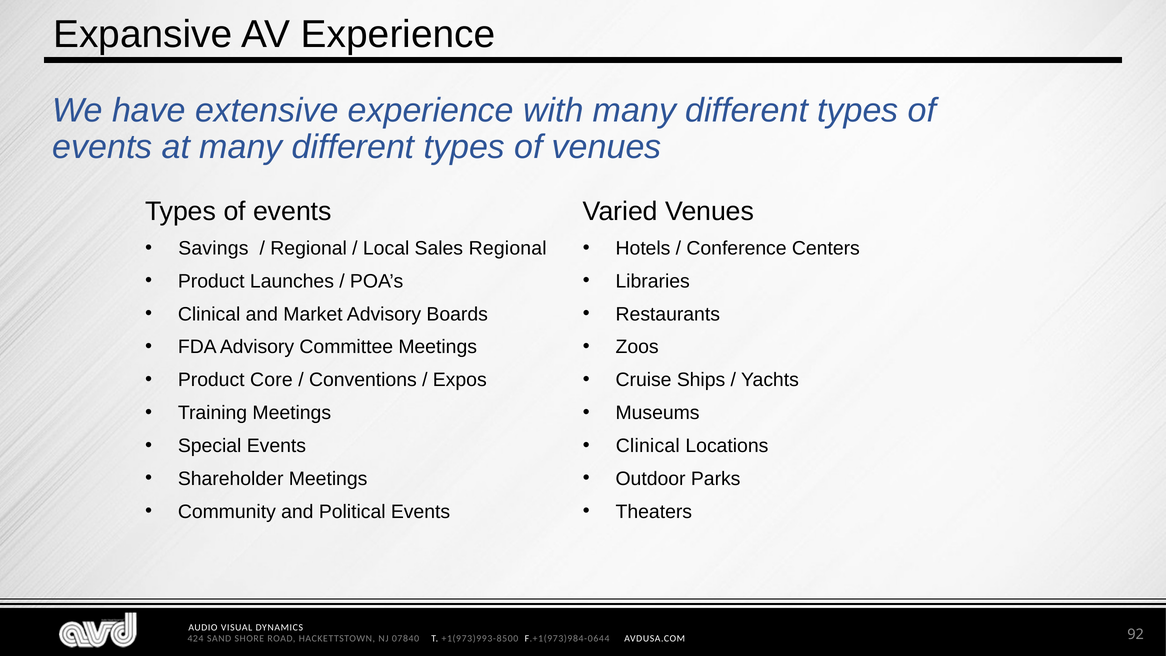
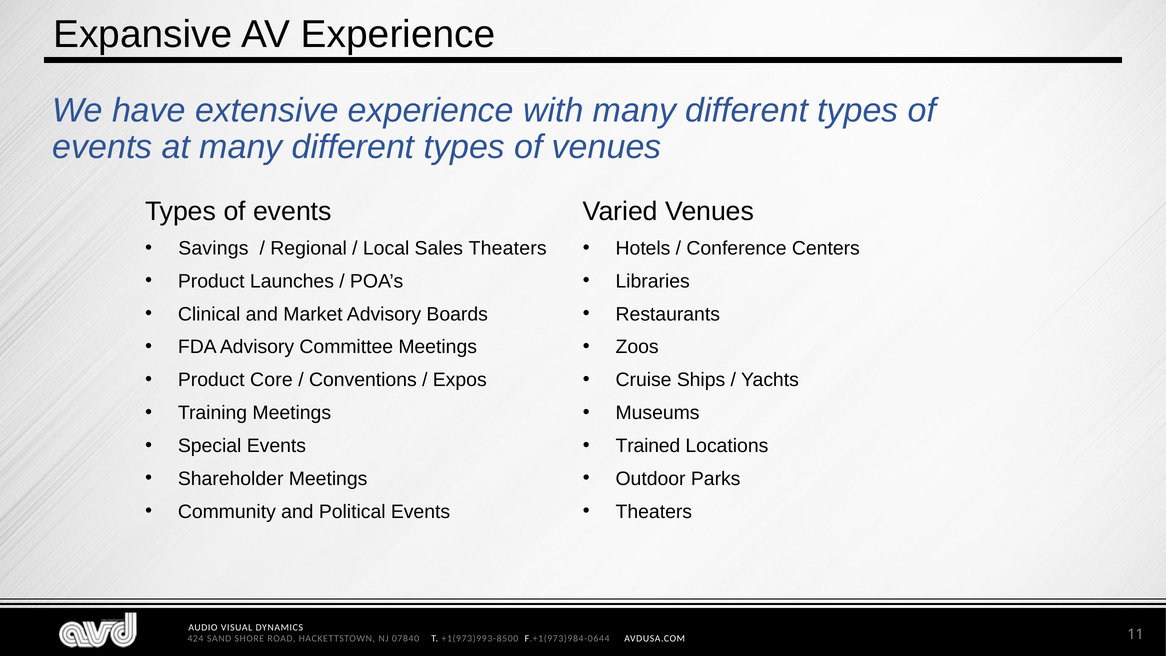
Sales Regional: Regional -> Theaters (508, 248)
Clinical: Clinical -> Trained (648, 446)
92: 92 -> 11 (1136, 634)
